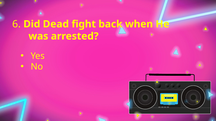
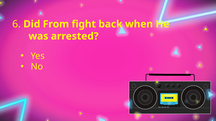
Dead: Dead -> From (56, 24)
